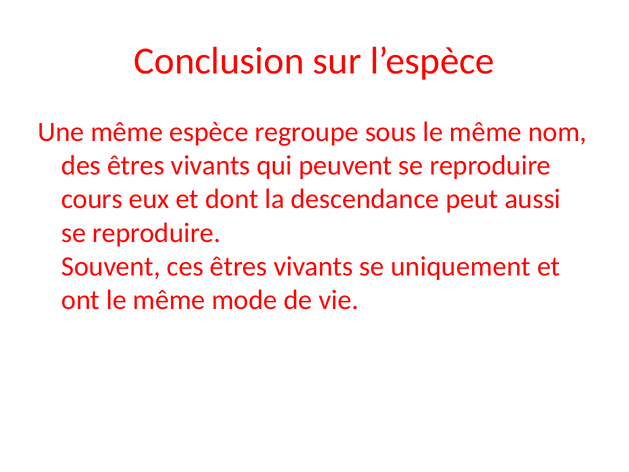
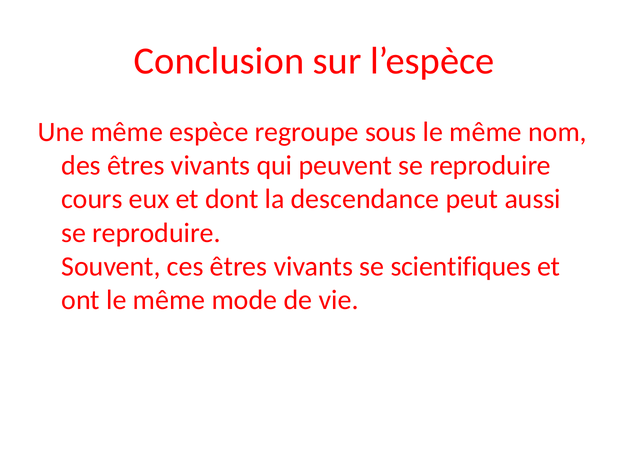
uniquement: uniquement -> scientifiques (461, 266)
